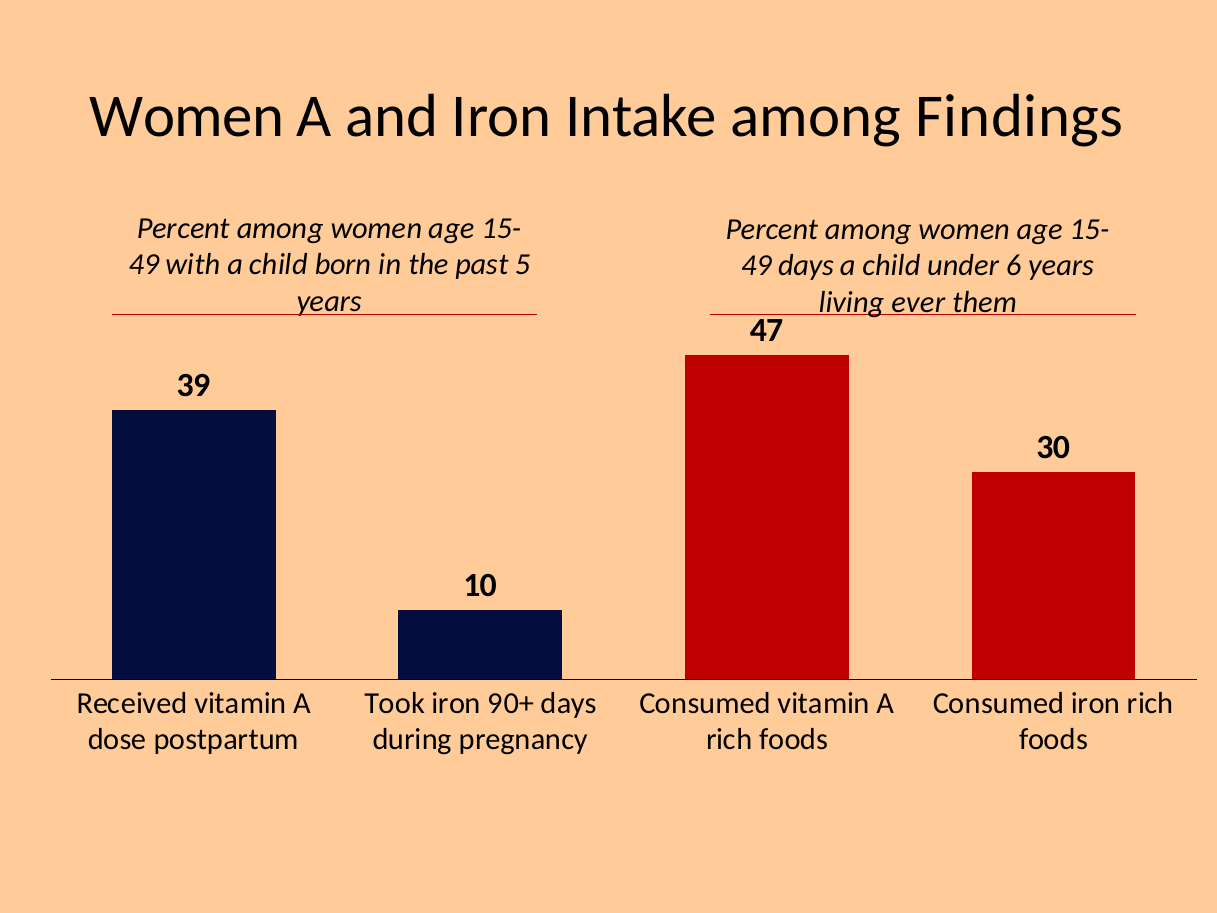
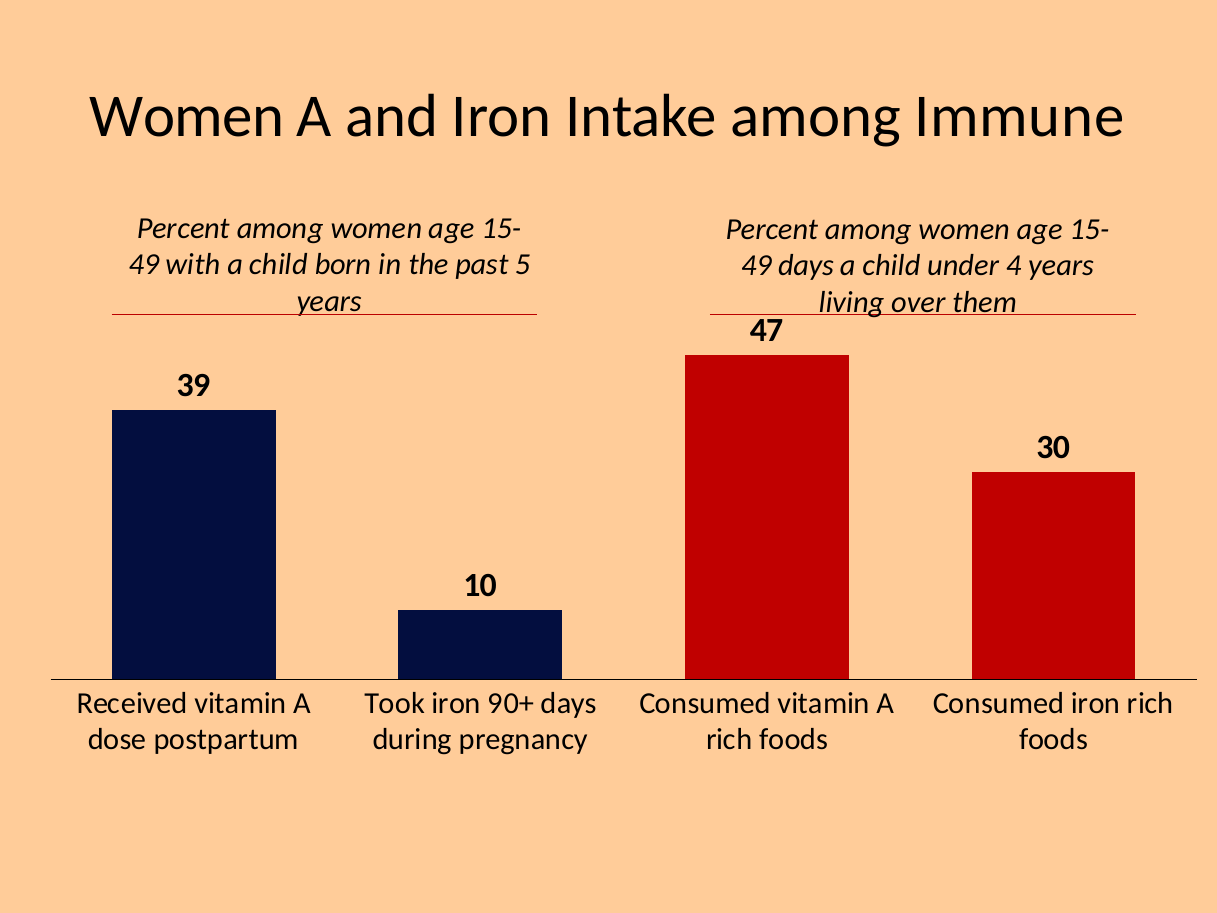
Findings: Findings -> Immune (1020, 117)
6: 6 -> 4 (1014, 266)
ever: ever -> over (918, 302)
